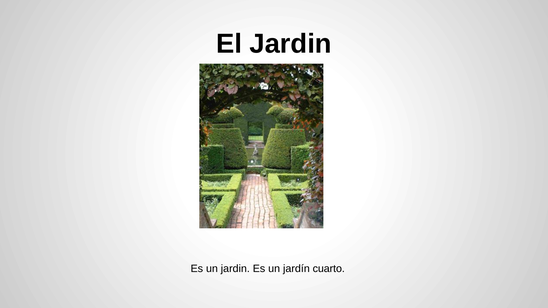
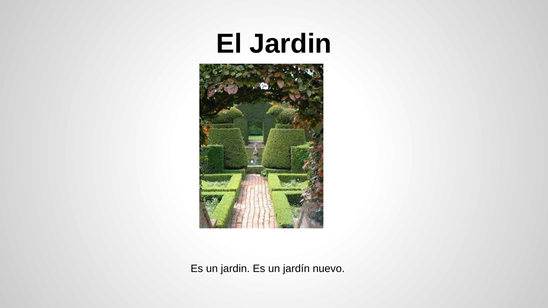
cuarto: cuarto -> nuevo (329, 269)
